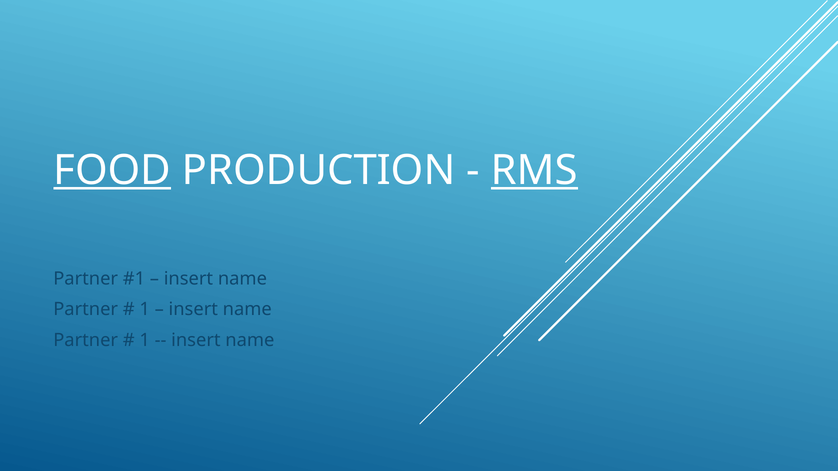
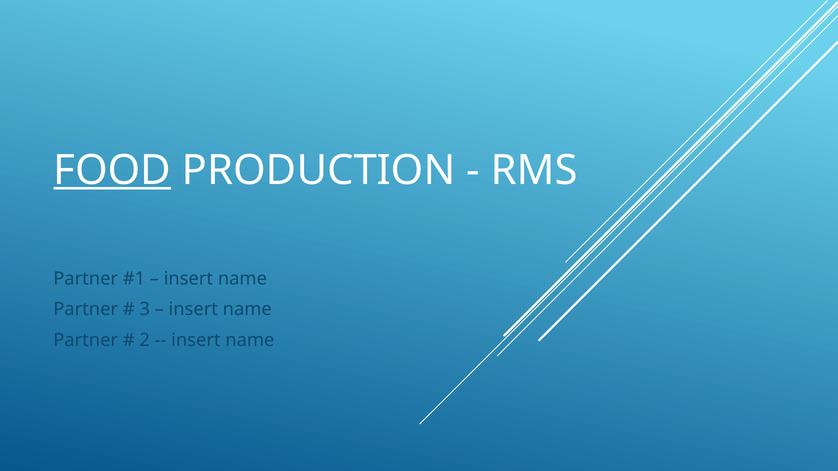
RMS underline: present -> none (534, 171)
1: 1 -> 3 (145, 310)
1: 1 -> 2 (145, 341)
